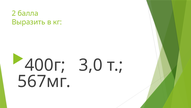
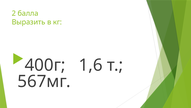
3,0: 3,0 -> 1,6 (91, 65)
